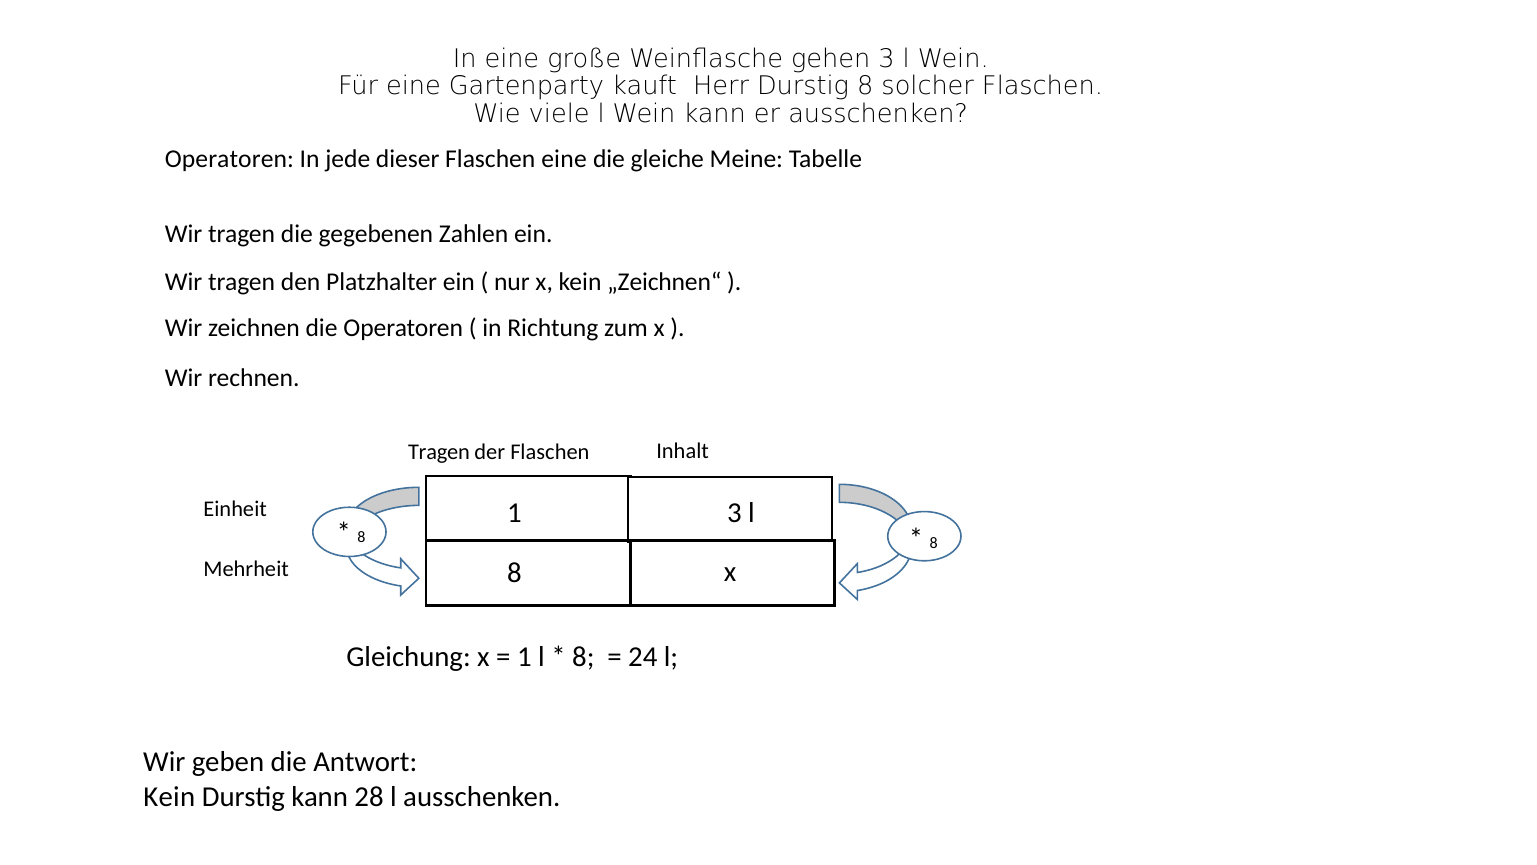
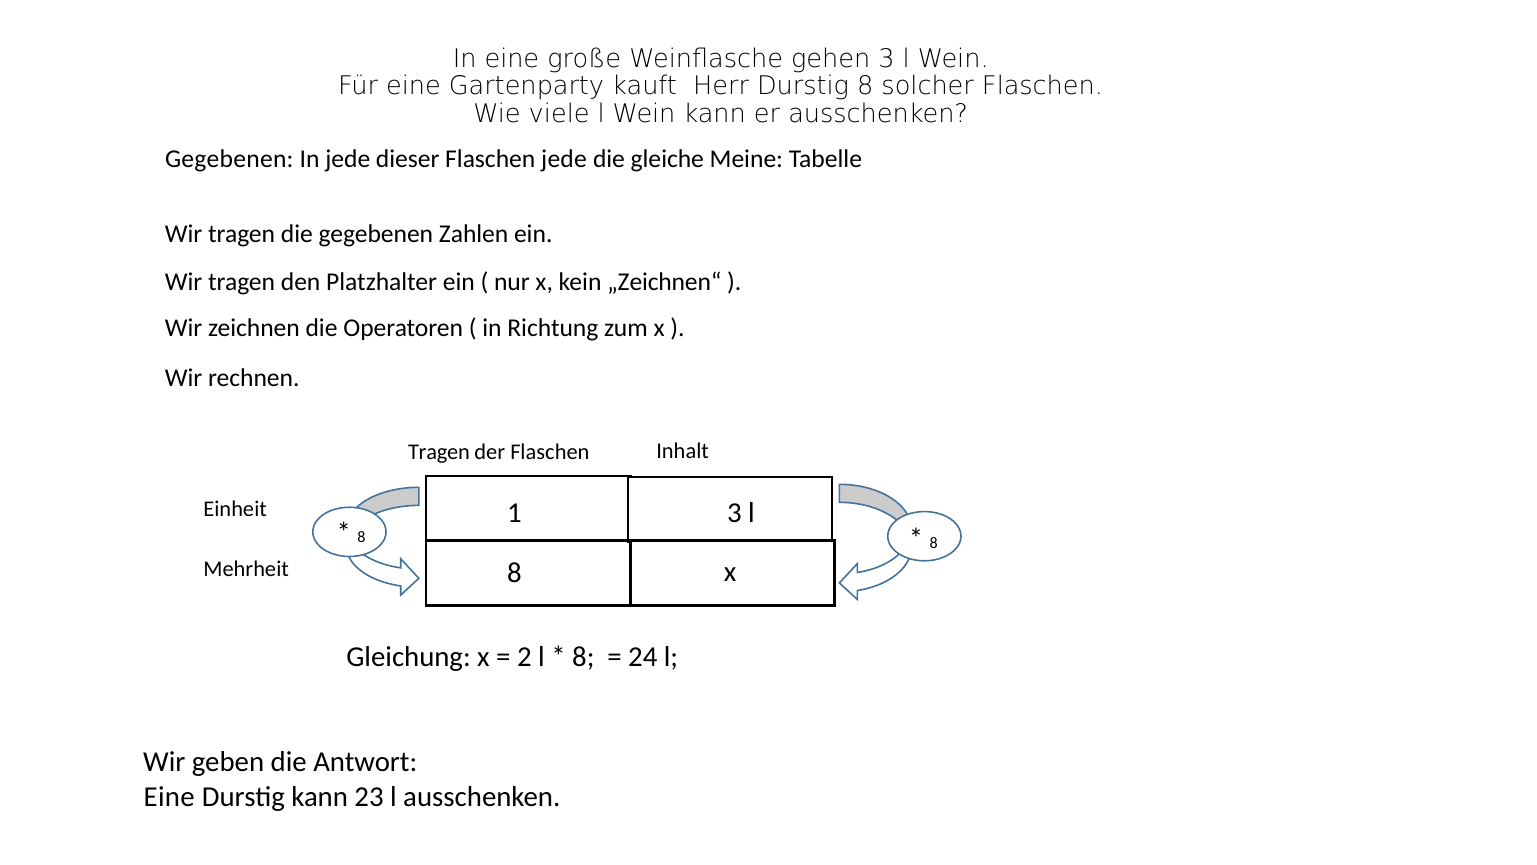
Operatoren: Operatoren -> Gegebenen (229, 159)
Flaschen eine: eine -> jede (564, 159)
1: 1 -> 2 (524, 657)
Kein: Kein -> Eine (169, 796)
28: 28 -> 23 (369, 796)
